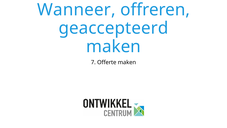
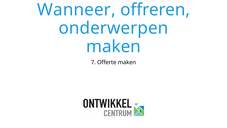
geaccepteerd: geaccepteerd -> onderwerpen (113, 28)
